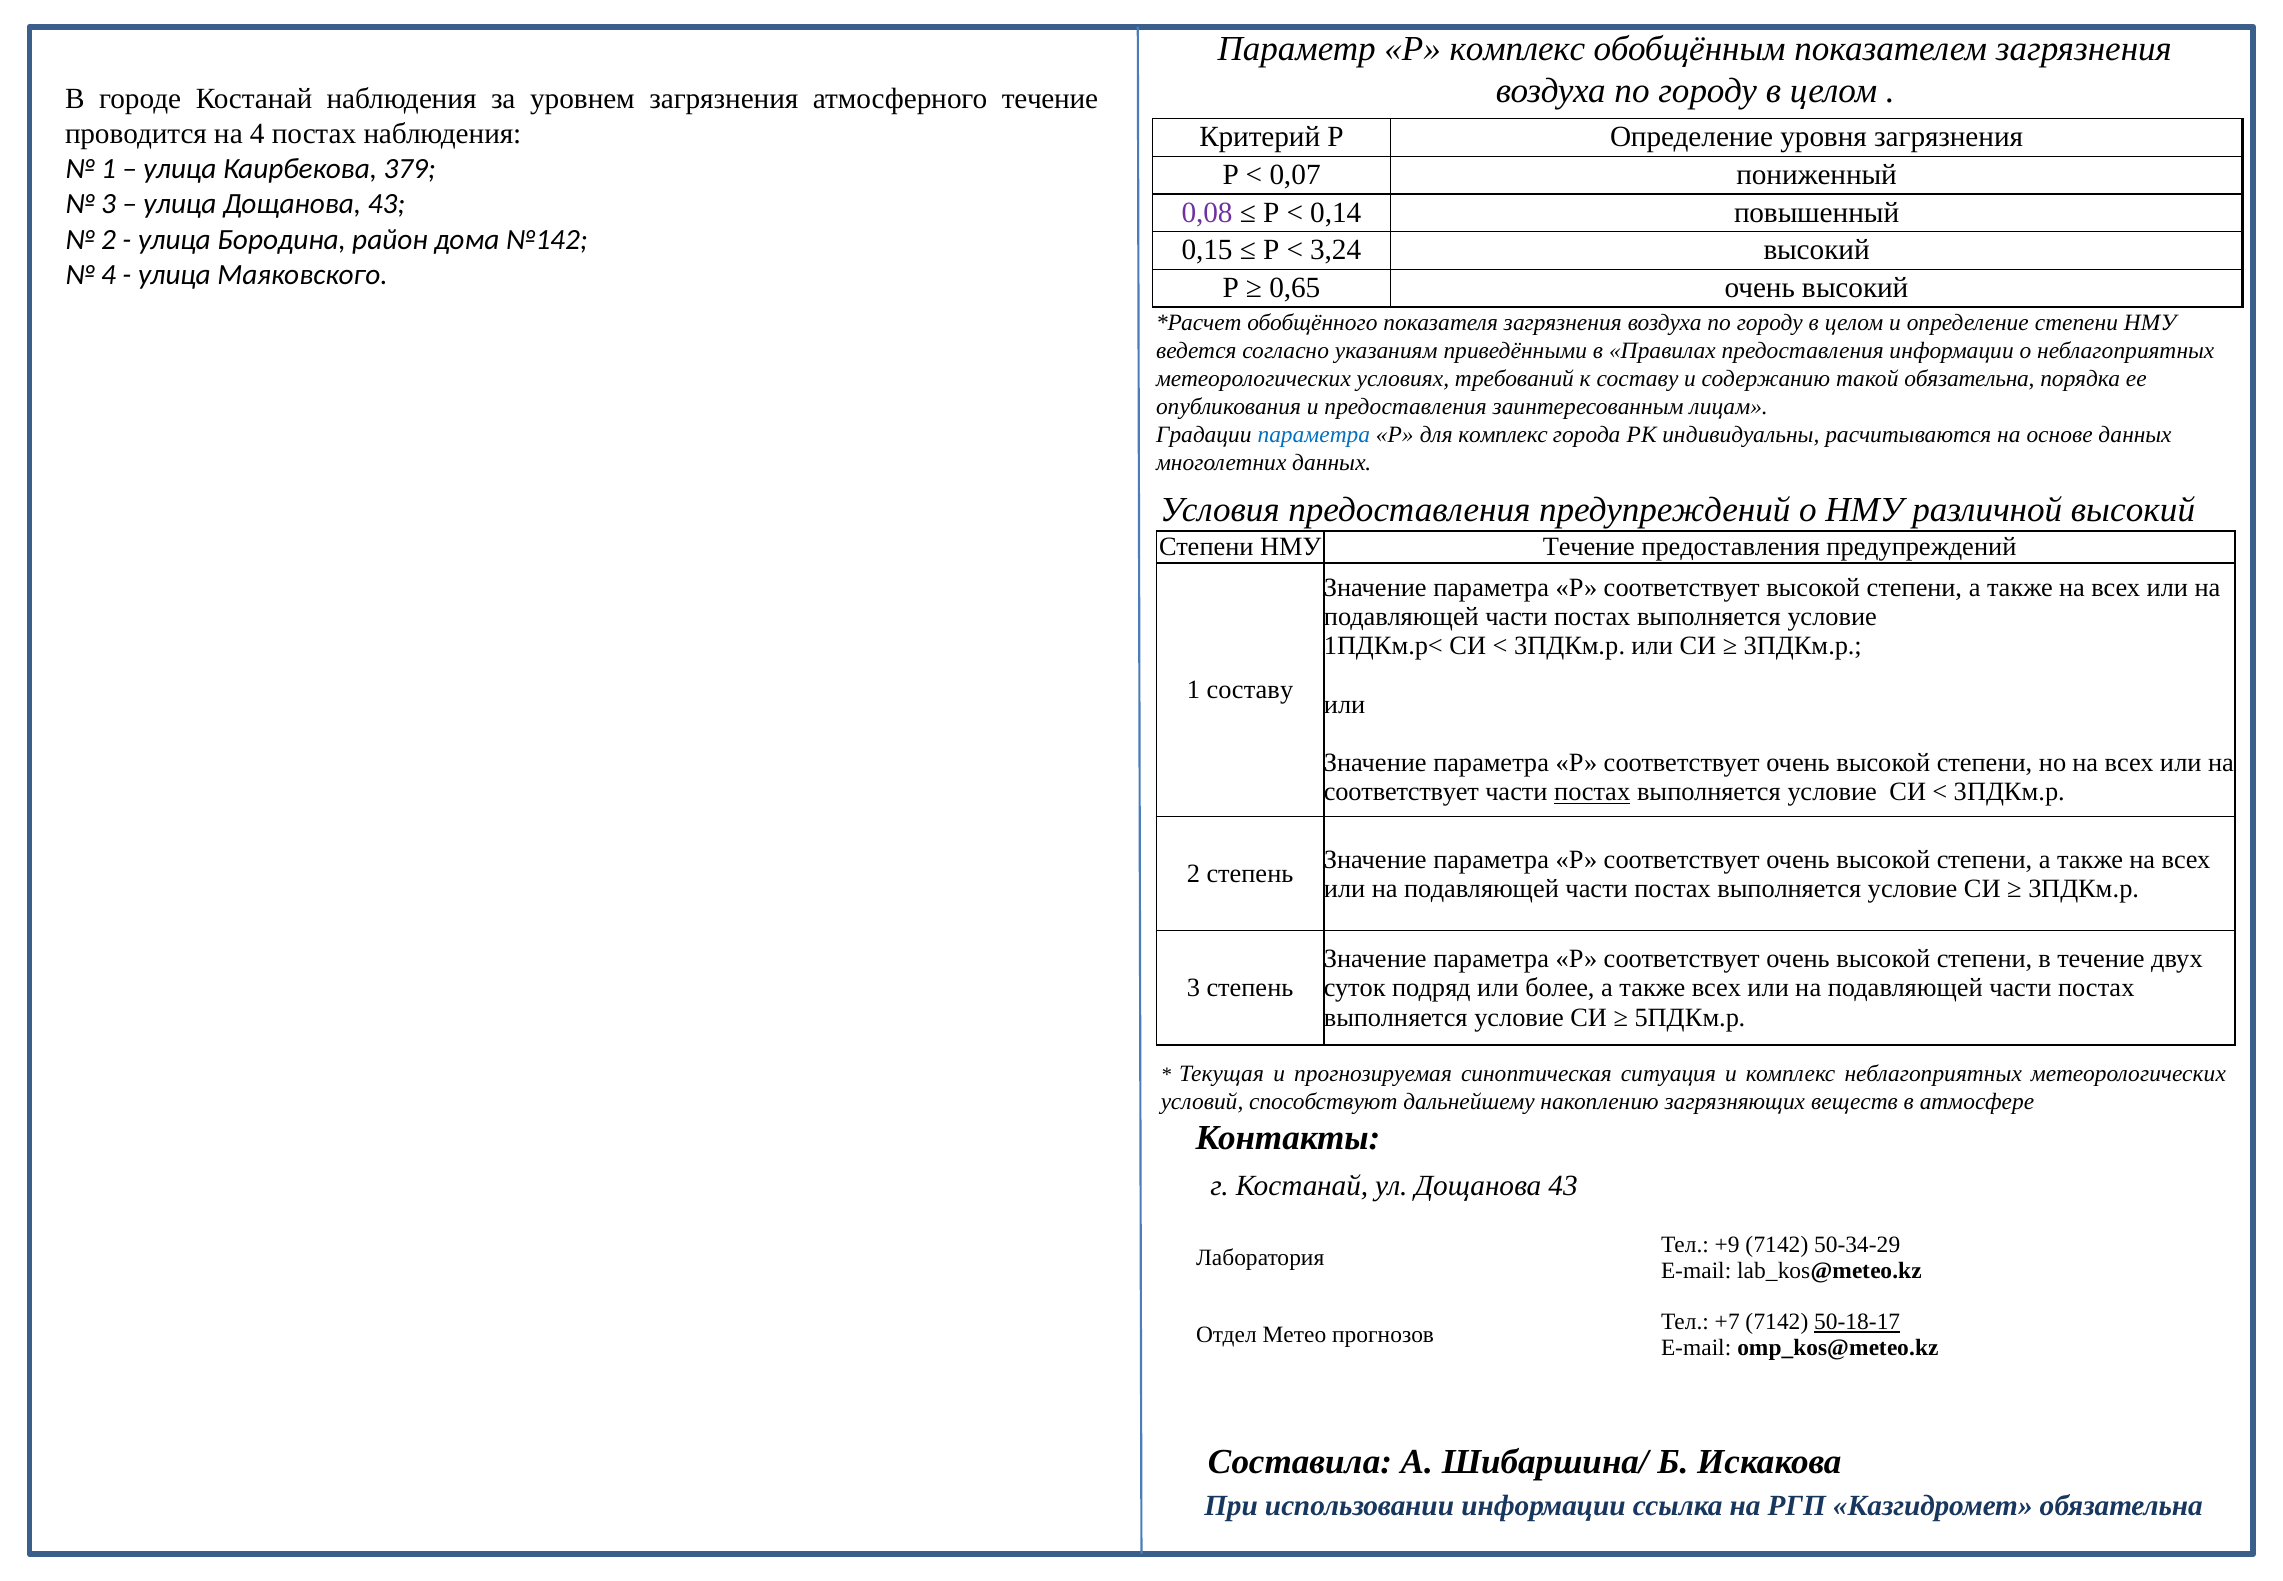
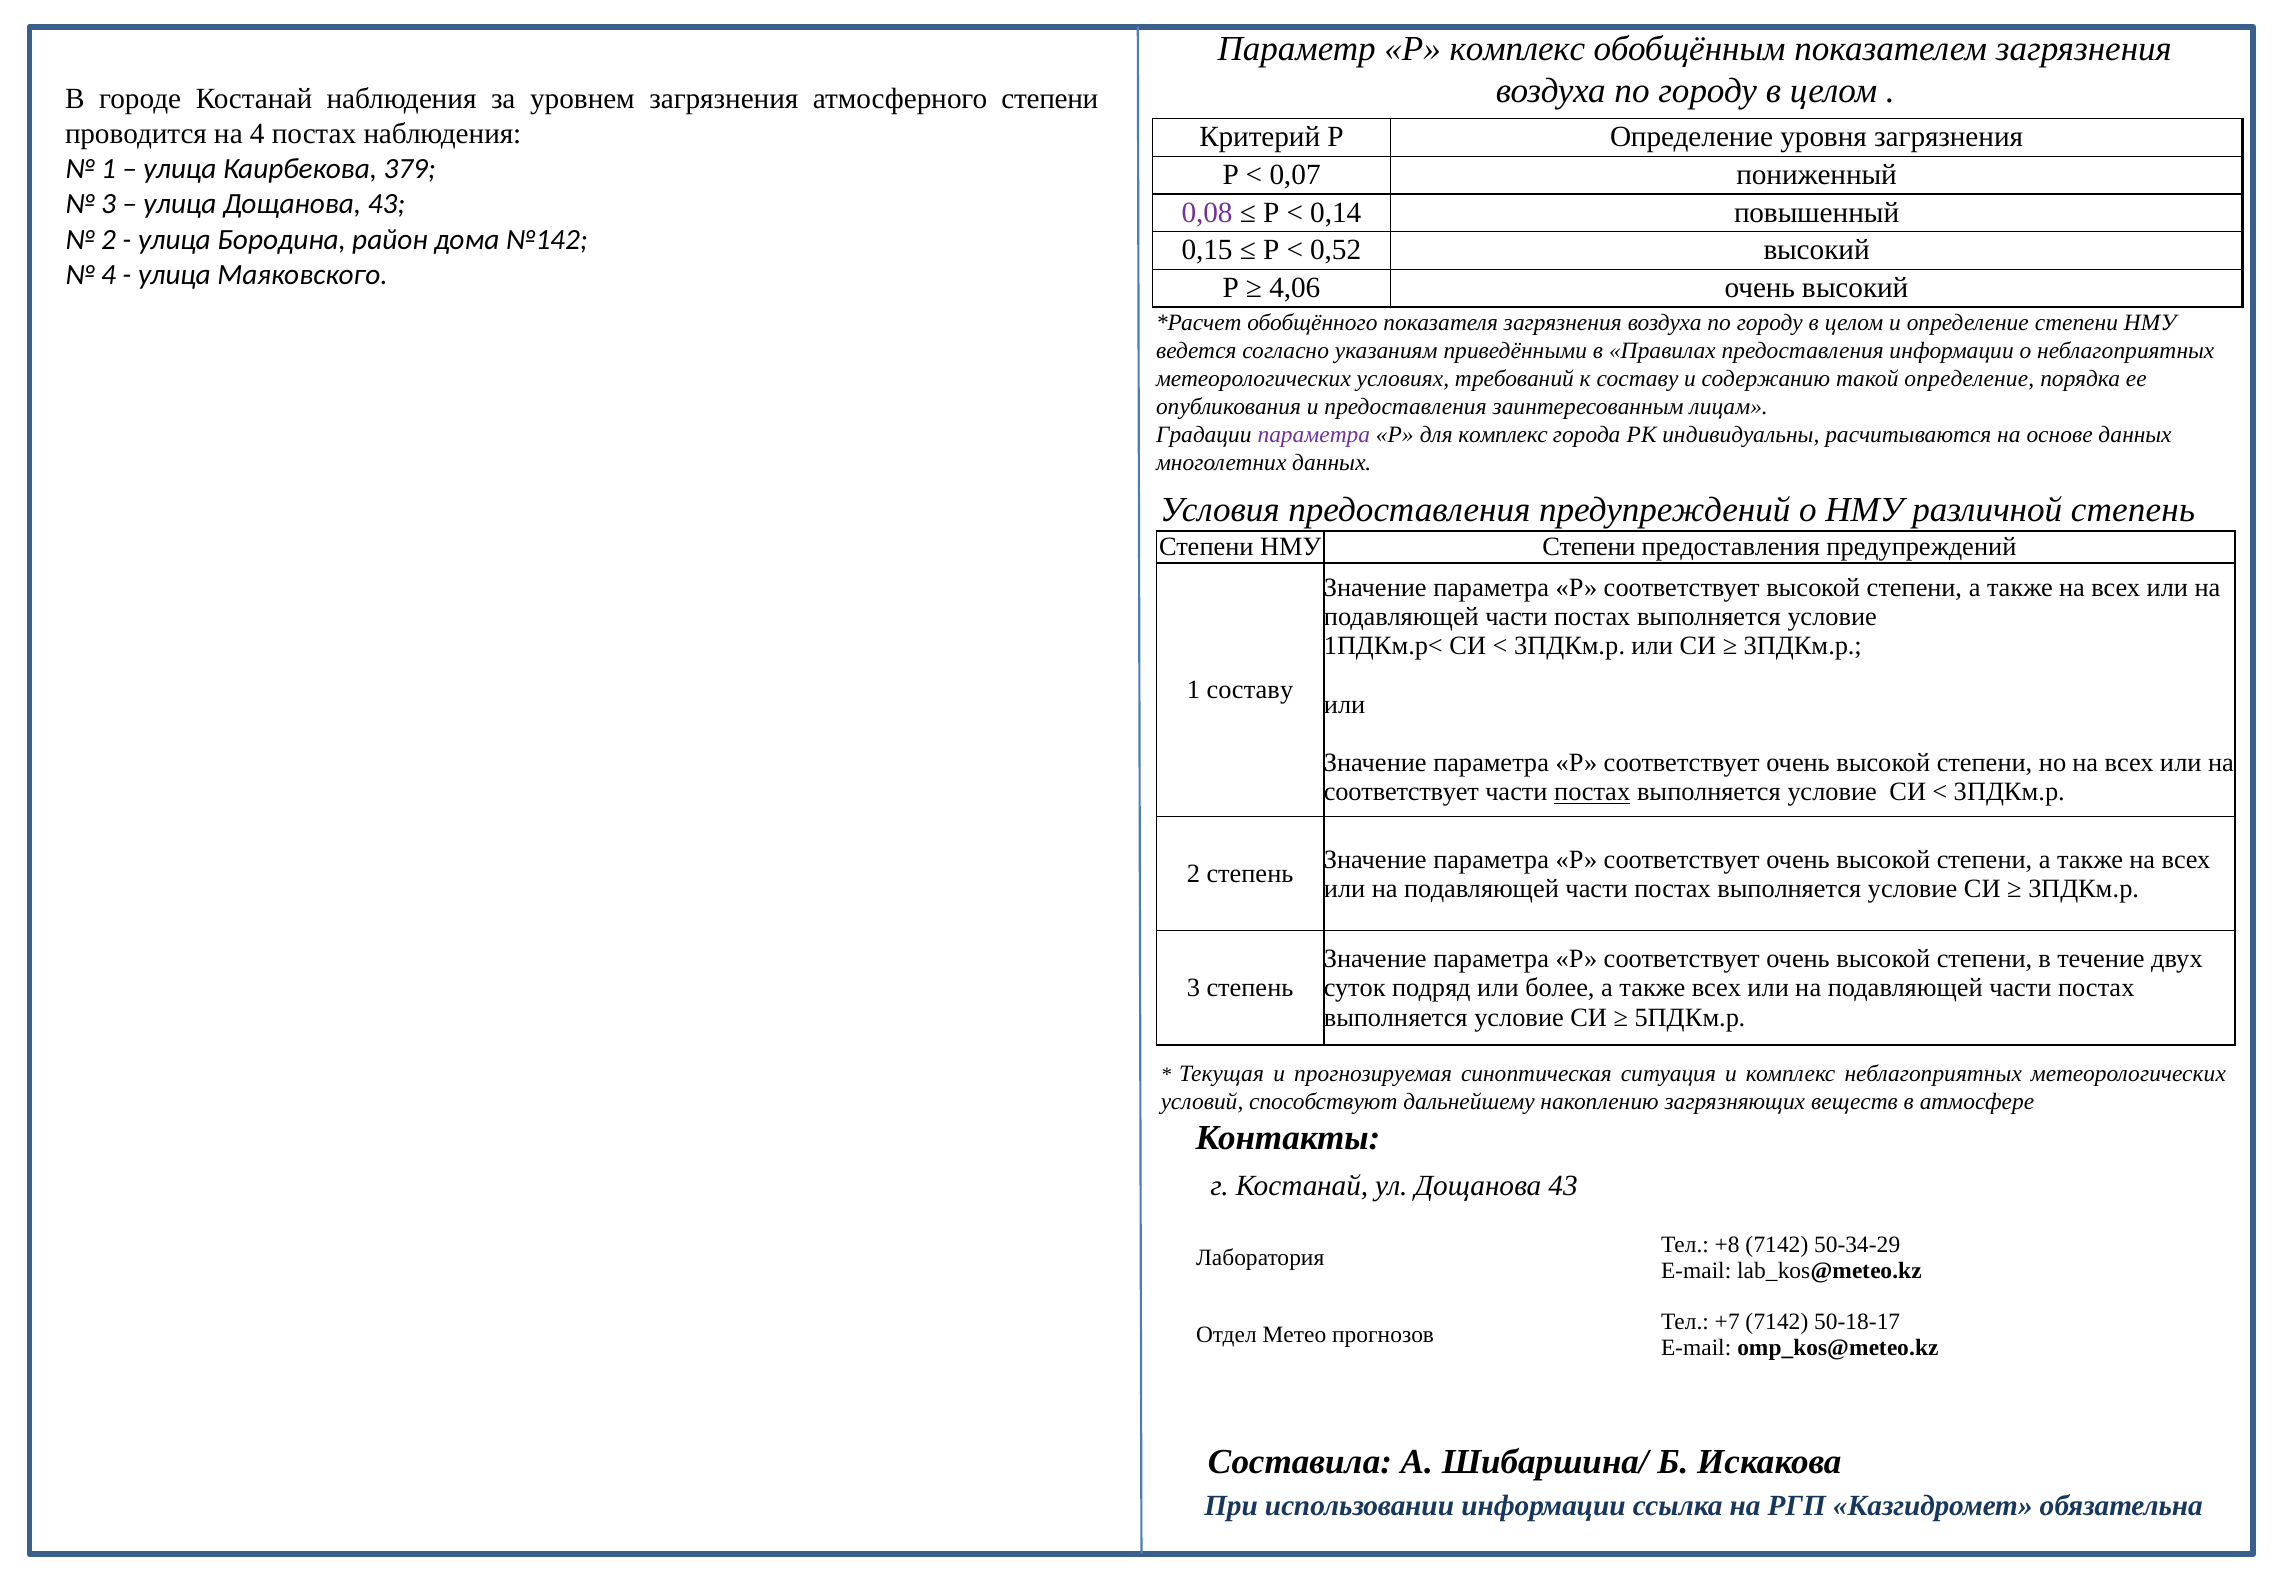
атмосферного течение: течение -> степени (1050, 99)
3,24: 3,24 -> 0,52 (1336, 250)
0,65: 0,65 -> 4,06 (1295, 288)
такой обязательна: обязательна -> определение (1969, 379)
параметра colour: blue -> purple (1314, 435)
различной высокий: высокий -> степень (2133, 510)
НМУ Течение: Течение -> Степени (1589, 547)
+9: +9 -> +8 (1727, 1244)
50-18-17 underline: present -> none (1857, 1322)
